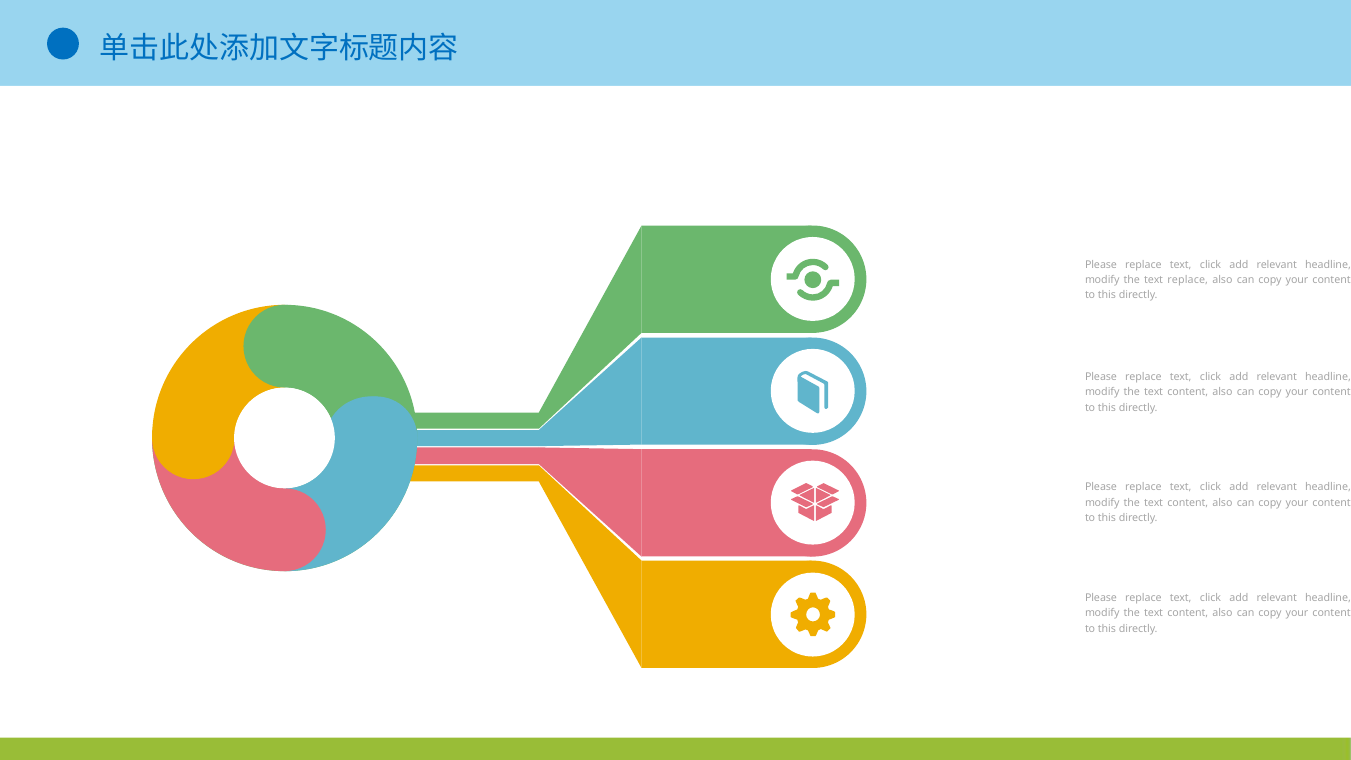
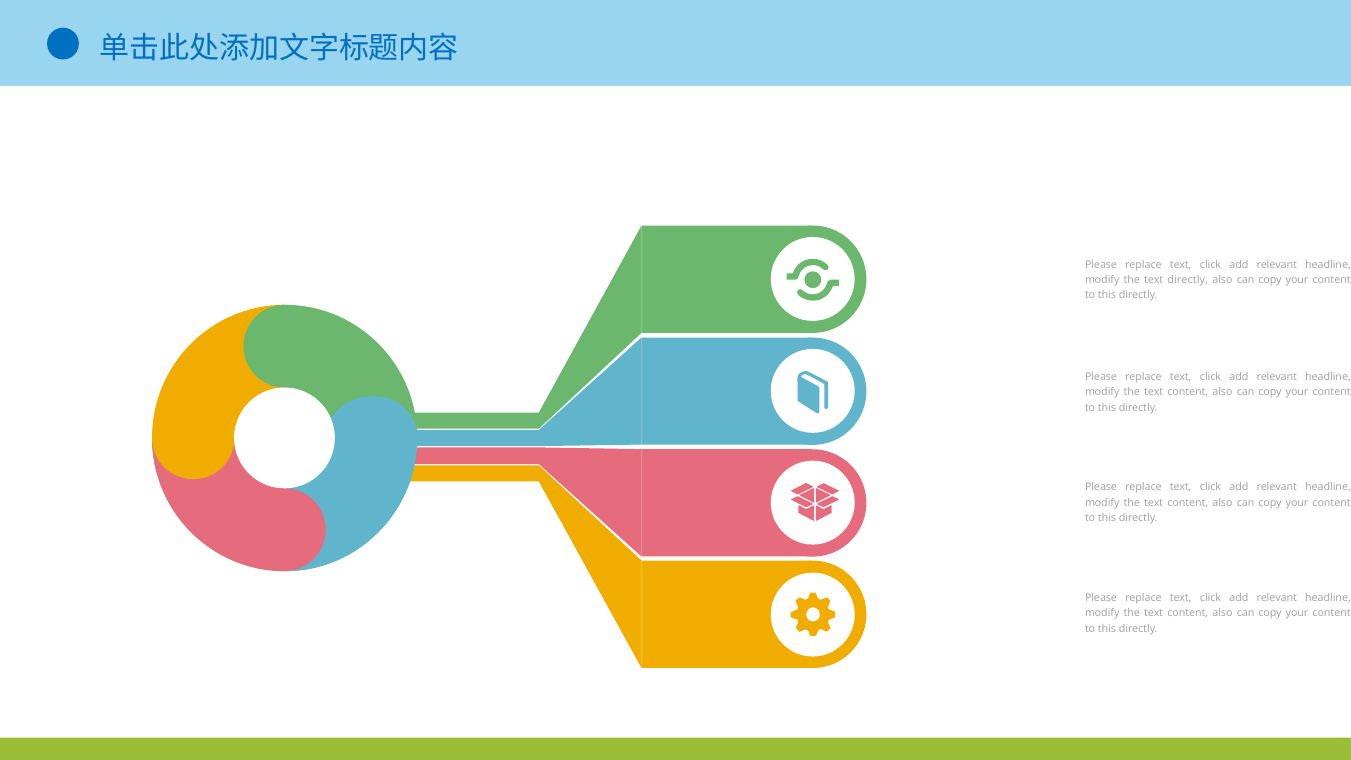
text replace: replace -> directly (1188, 280)
